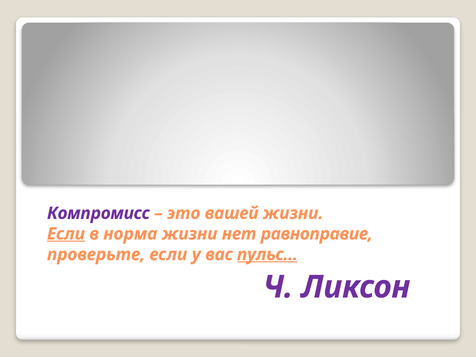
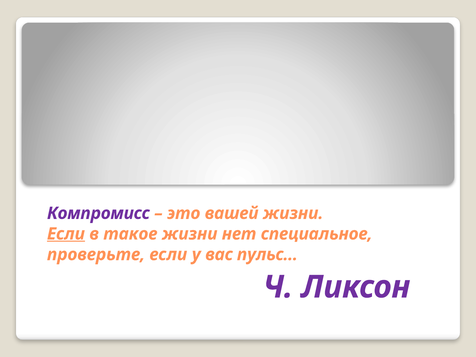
норма: норма -> такое (130, 234)
равноправие: равноправие -> специальное (317, 234)
пульс… underline: present -> none (267, 254)
